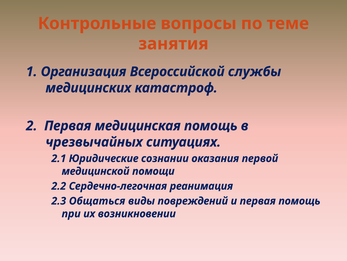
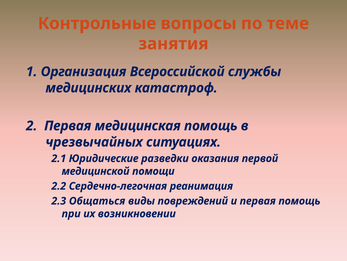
сознании: сознании -> разведки (165, 158)
